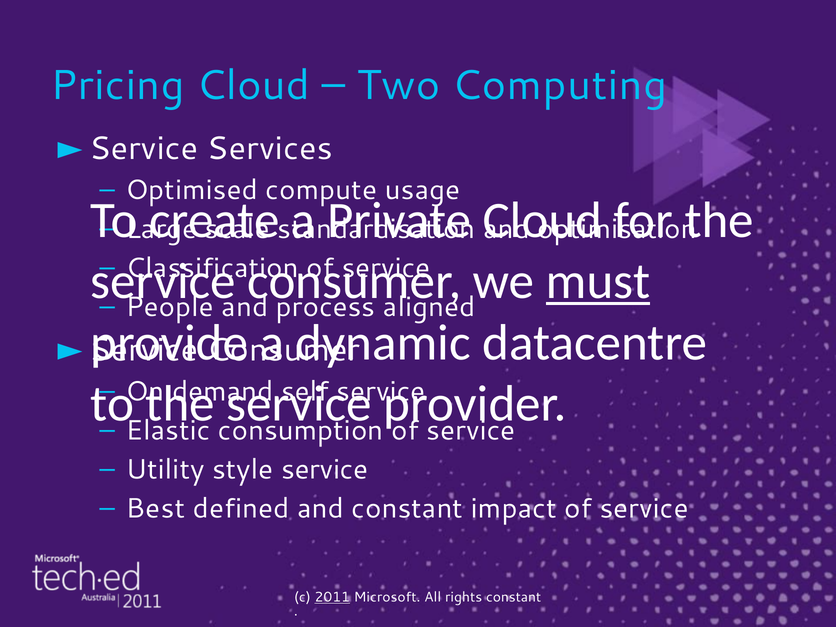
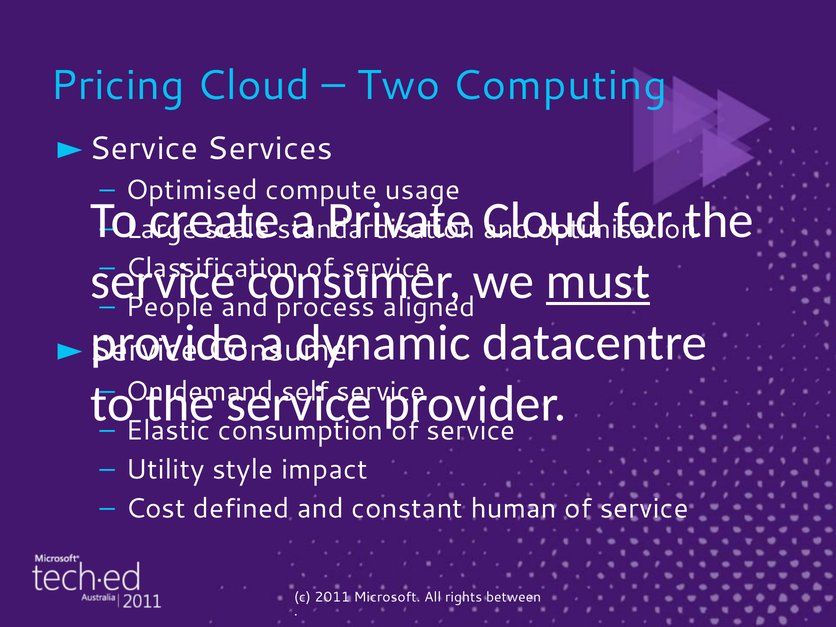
style service: service -> impact (324, 469)
Best: Best -> Cost (156, 508)
impact: impact -> human (514, 508)
2011 underline: present -> none (332, 597)
rights constant: constant -> between (514, 597)
